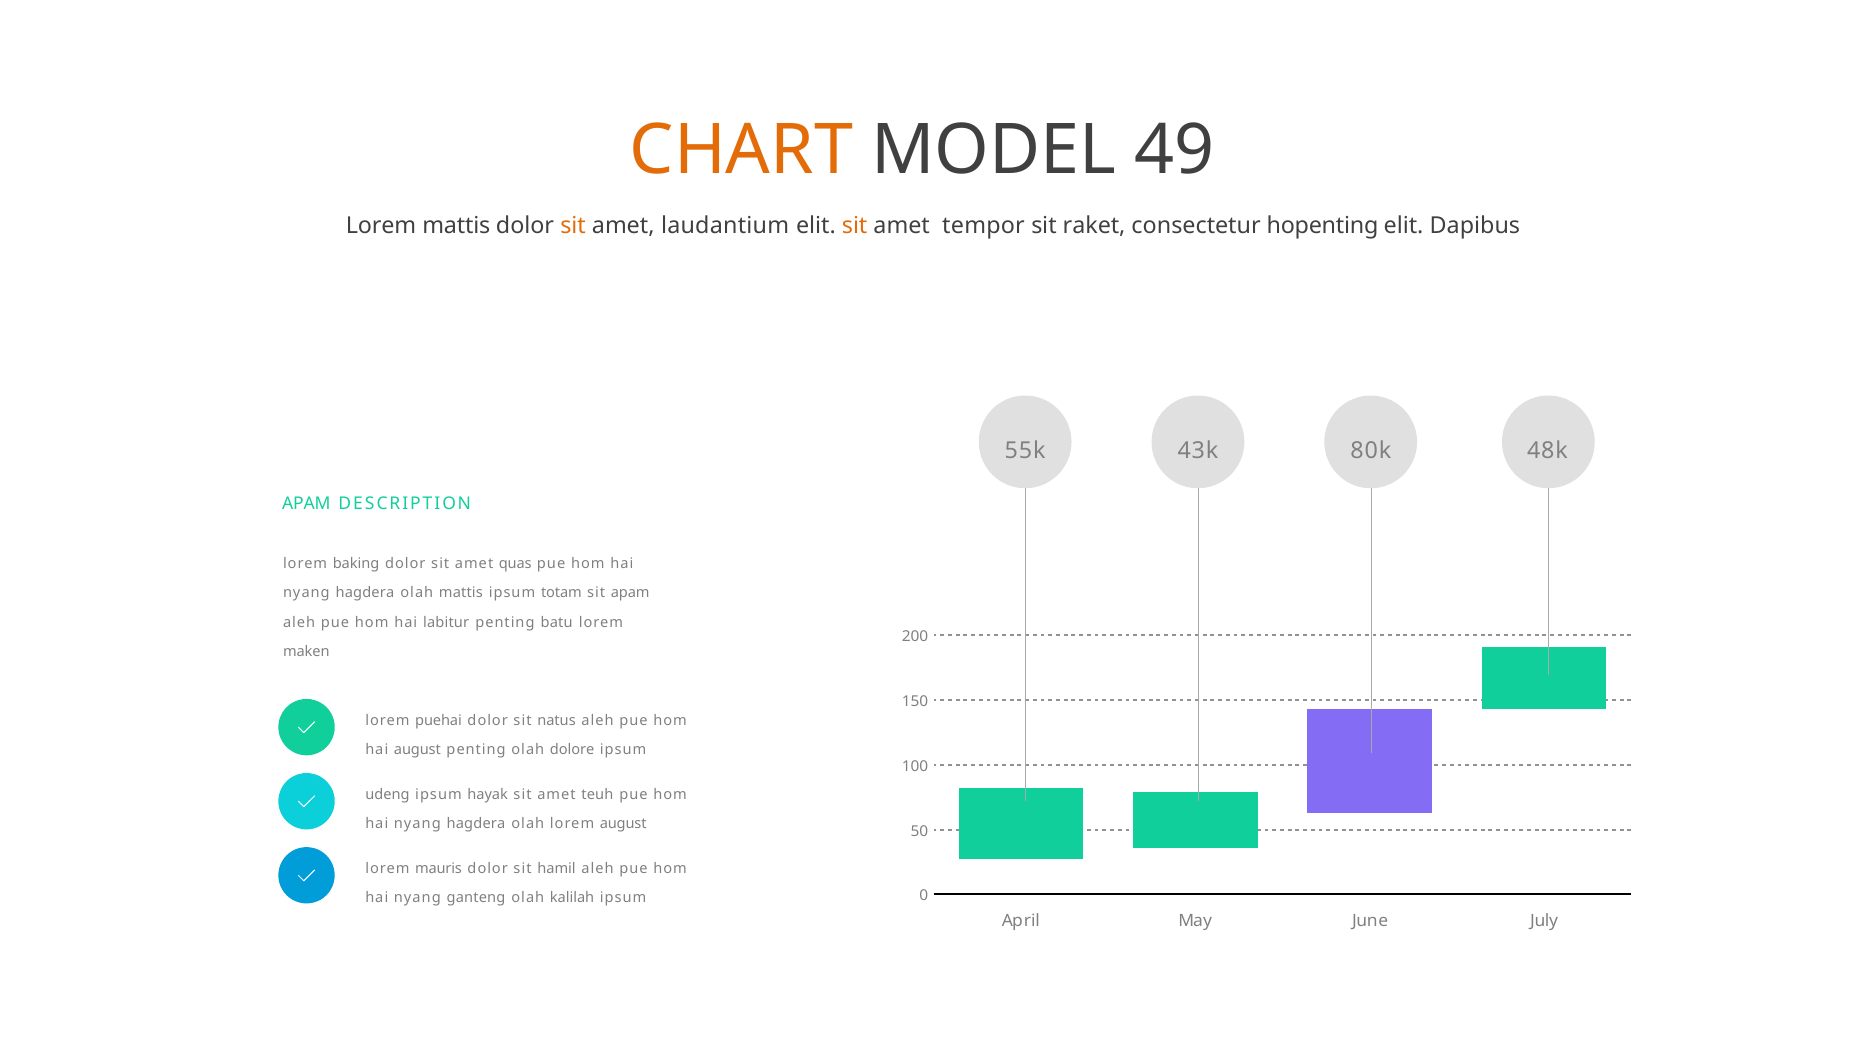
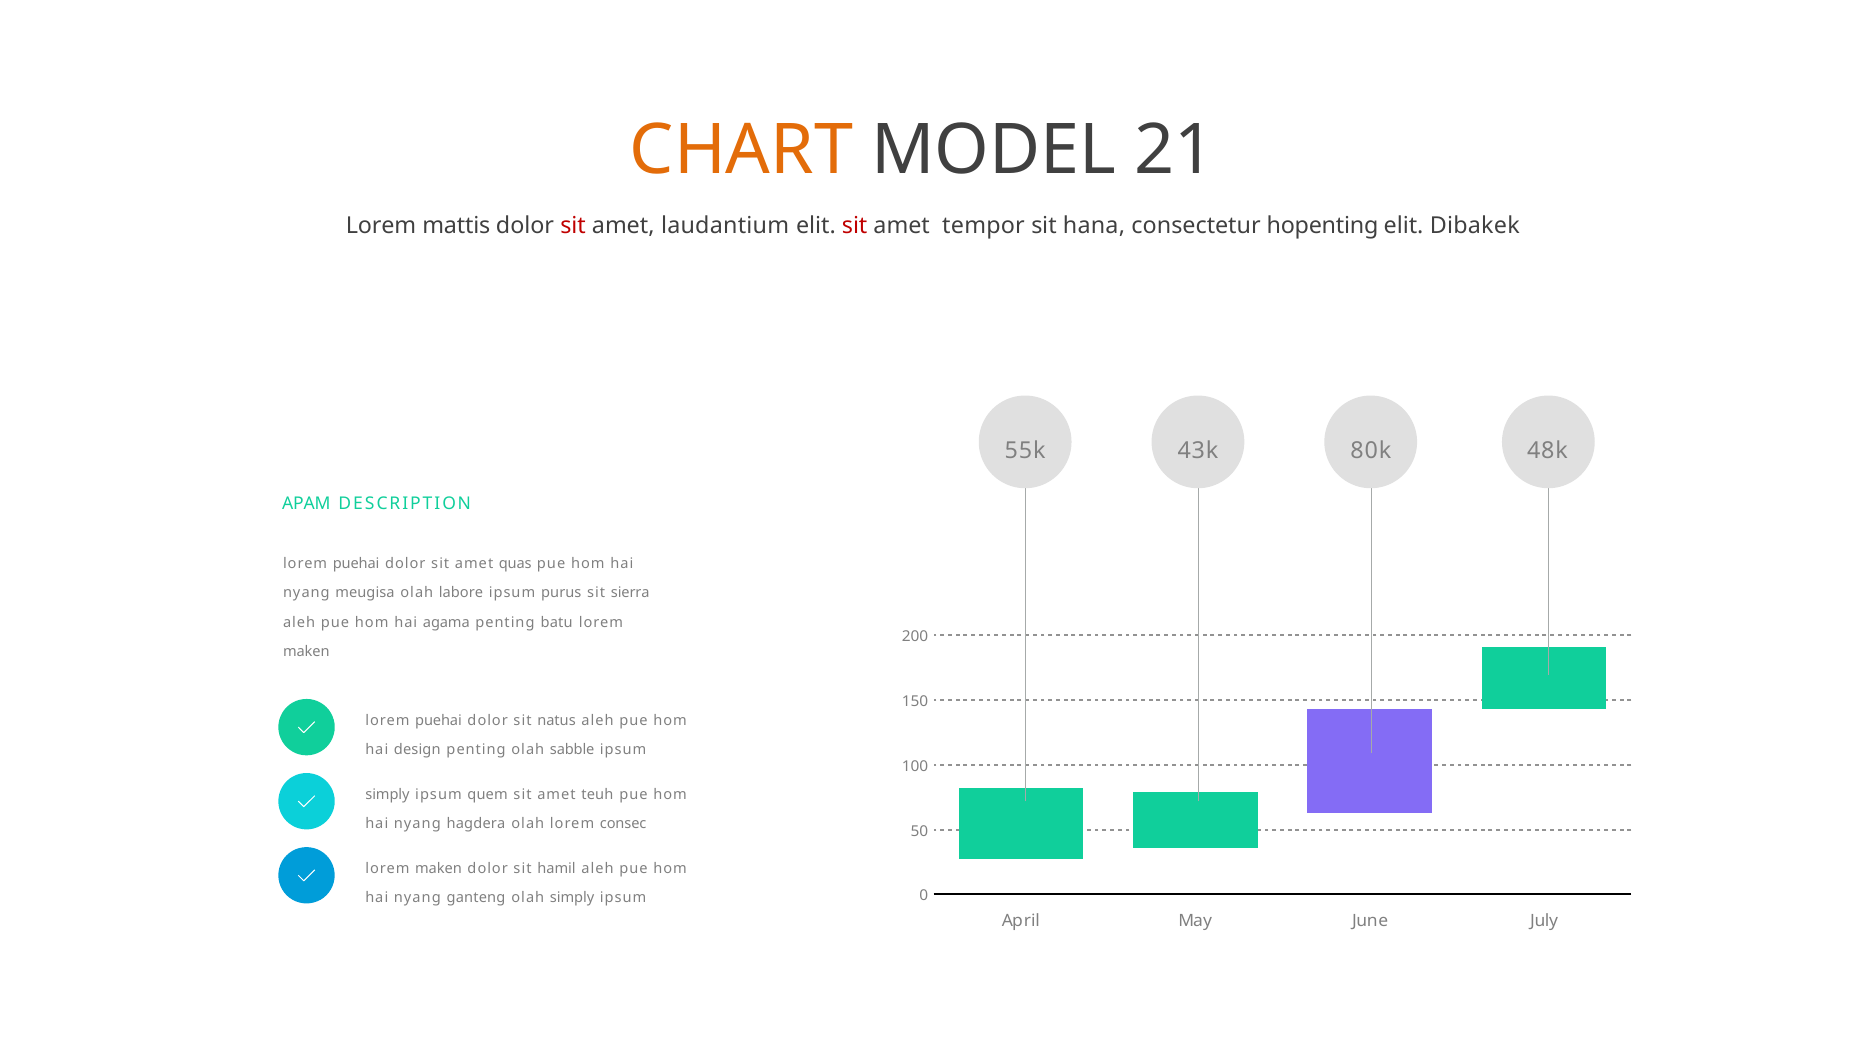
49: 49 -> 21 (1174, 151)
sit colour: orange -> red (573, 226)
sit colour: orange -> red (855, 226)
raket: raket -> hana (1094, 226)
Dapibus: Dapibus -> Dibakek (1475, 226)
baking: baking -> puehai (356, 564)
hagdera: hagdera -> meugisa (365, 594)
olah mattis: mattis -> labore (461, 594)
totam: totam -> purus (561, 594)
sit apam: apam -> sierra (630, 594)
labitur: labitur -> agama (446, 623)
hai august: august -> design (417, 750)
dolore: dolore -> sabble (572, 750)
udeng: udeng -> simply (387, 795)
hayak: hayak -> quem (488, 795)
lorem august: august -> consec (623, 824)
mauris: mauris -> maken (438, 869)
olah kalilah: kalilah -> simply (572, 898)
